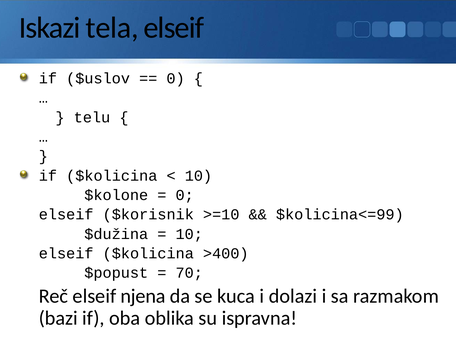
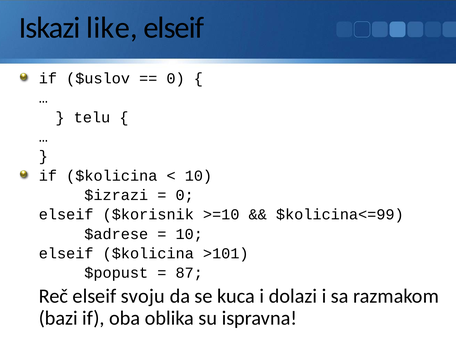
tela: tela -> like (112, 28)
$kolone: $kolone -> $izrazi (116, 195)
$dužina: $dužina -> $adrese (116, 234)
>400: >400 -> >101 (226, 253)
70: 70 -> 87 (189, 273)
njena: njena -> svoju (143, 296)
